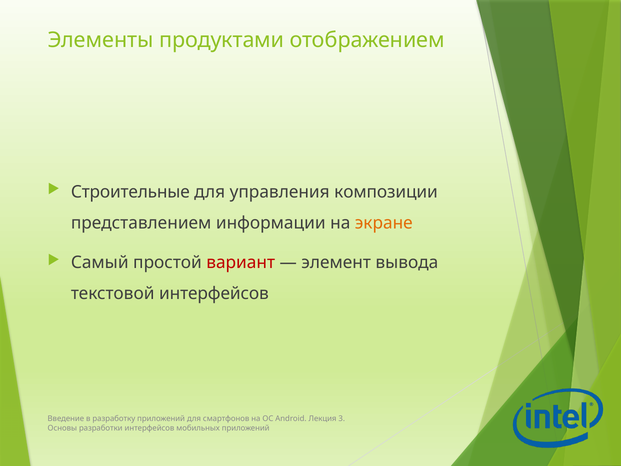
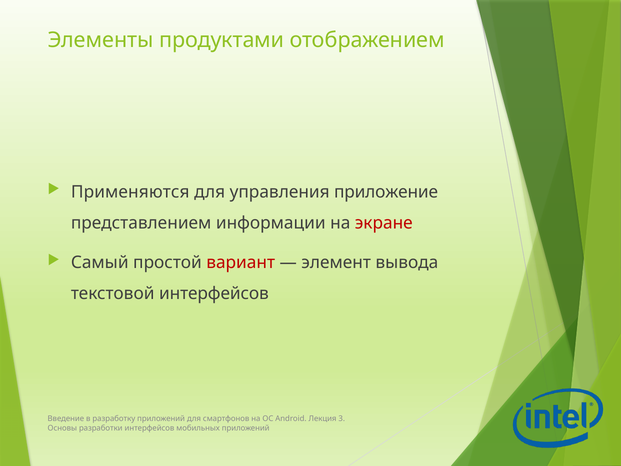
Строительные: Строительные -> Применяются (130, 192)
композиции: композиции -> приложение (386, 192)
экране colour: orange -> red (384, 223)
